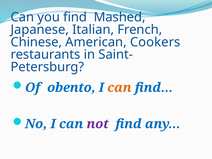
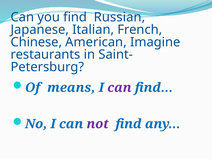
Mashed: Mashed -> Russian (120, 17)
Cookers: Cookers -> Imagine (155, 42)
obento: obento -> means (71, 88)
can colour: orange -> purple (119, 88)
